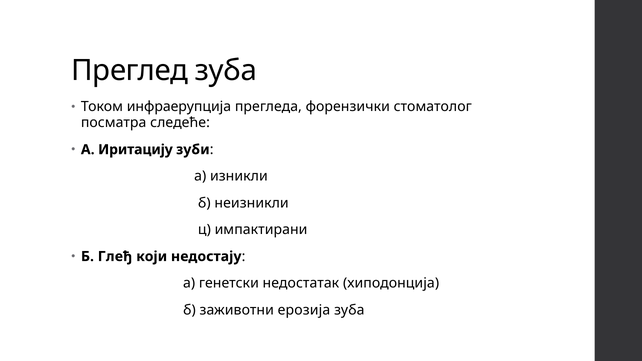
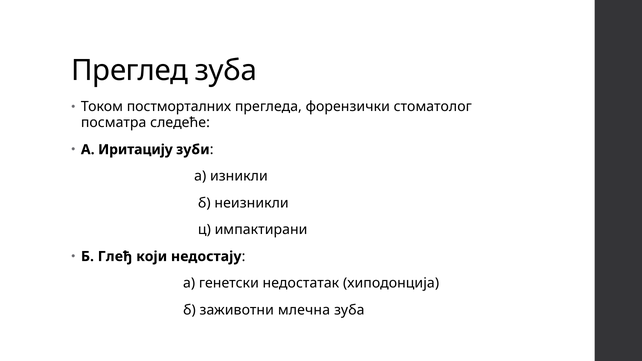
инфраерупција: инфраерупција -> постморталних (179, 107)
ерозија: ерозија -> млечна (304, 310)
